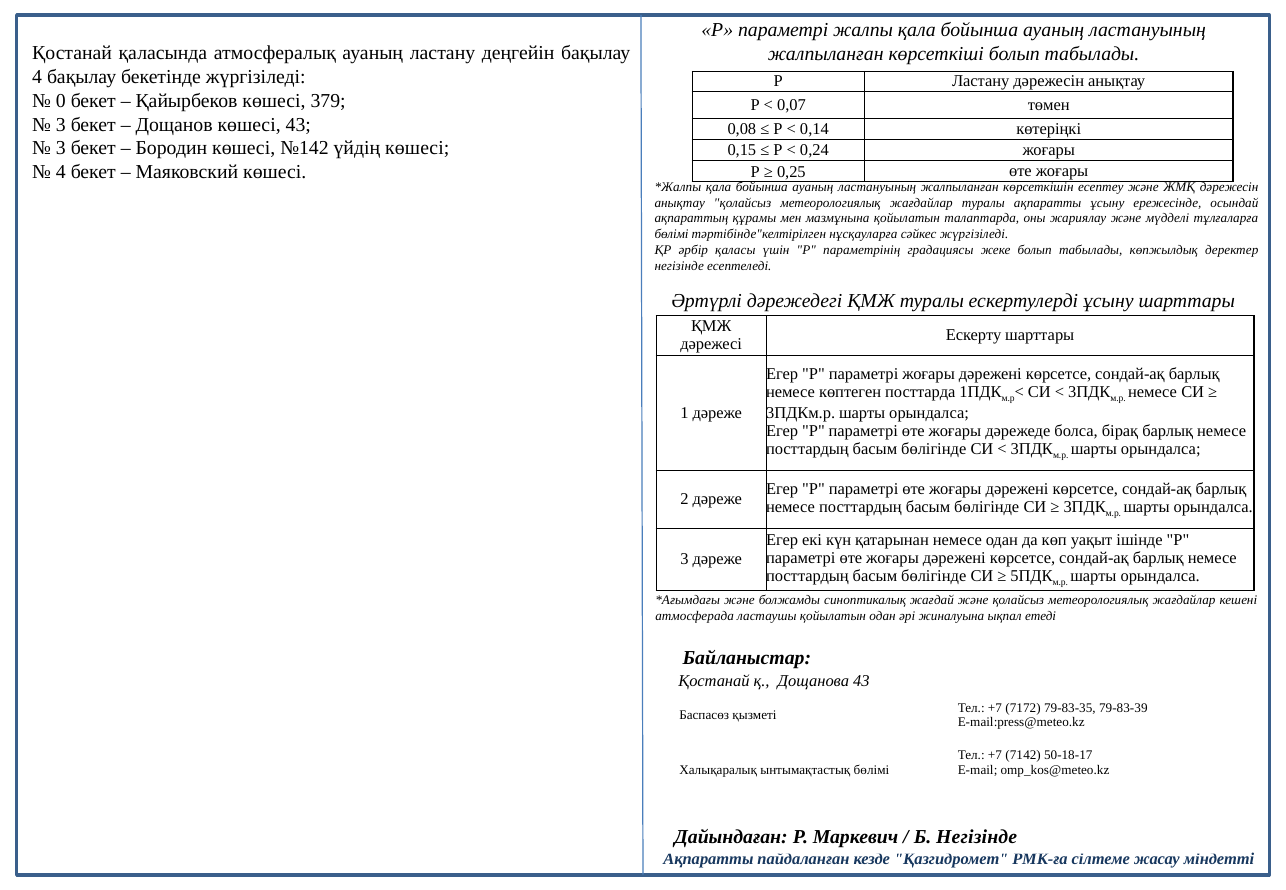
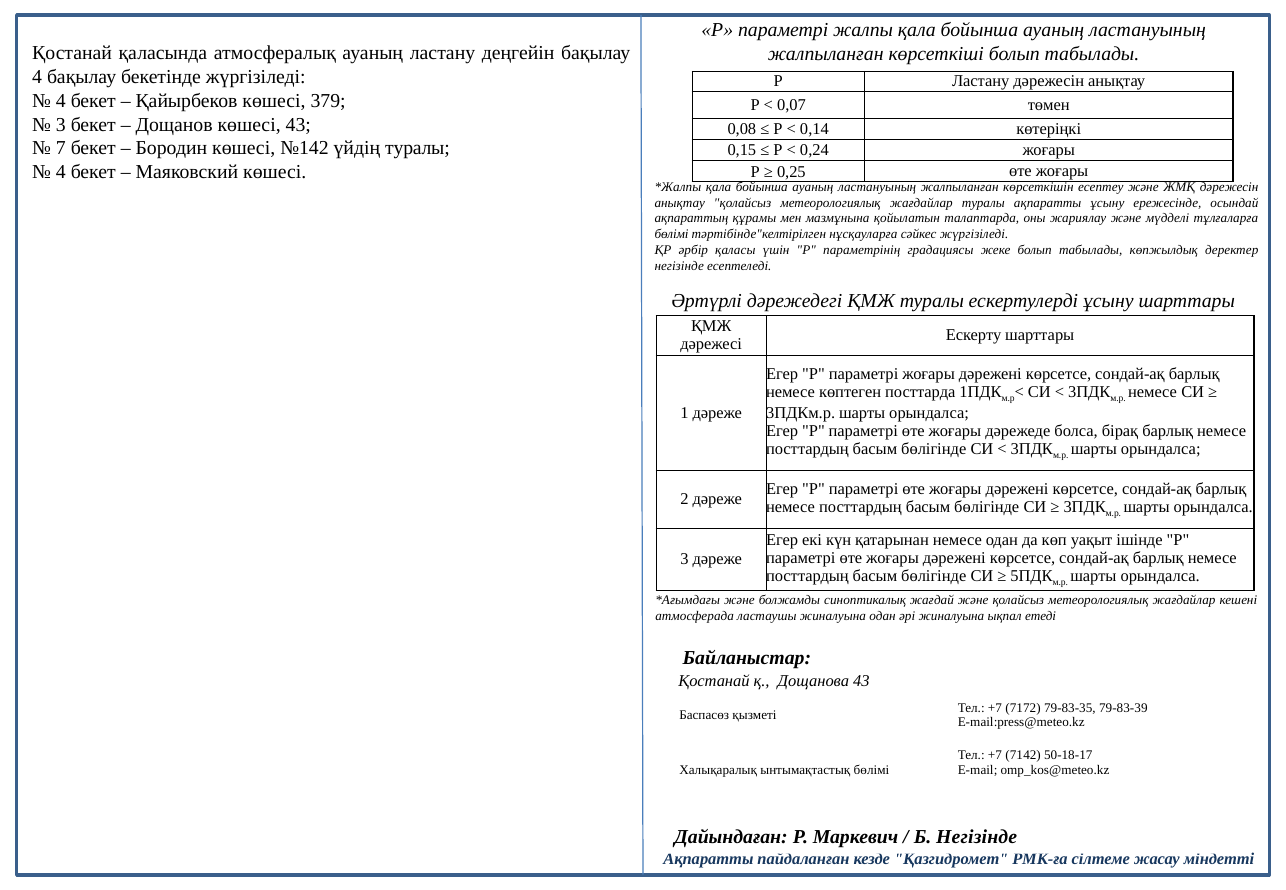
0: 0 -> 4 (61, 101)
3: 3 -> 7 (61, 148)
үйдің көшесі: көшесі -> туралы (417, 148)
ластаушы қойылатын: қойылатын -> жиналуына (833, 616)
